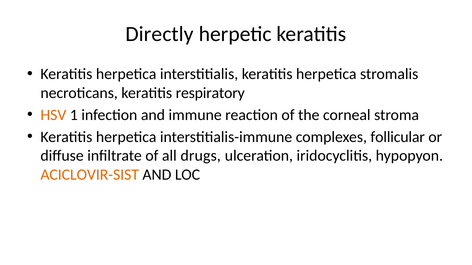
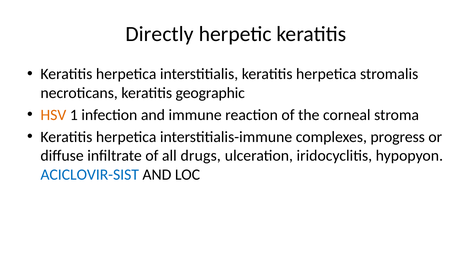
respiratory: respiratory -> geographic (210, 93)
follicular: follicular -> progress (398, 137)
ACICLOVIR-SIST colour: orange -> blue (90, 175)
